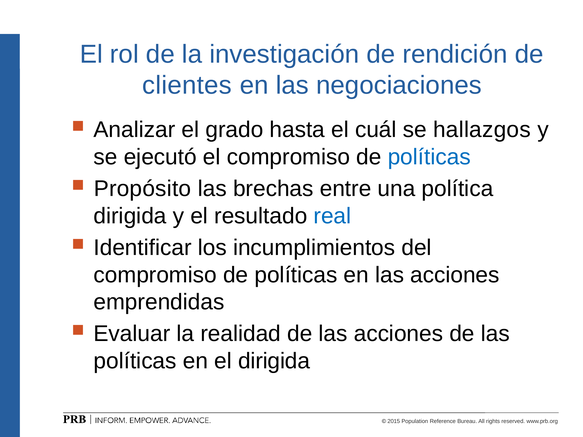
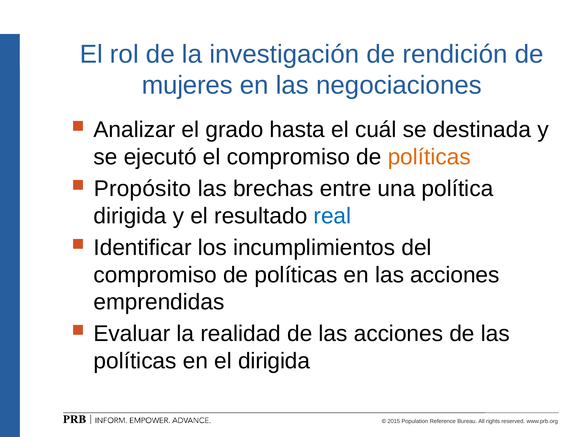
clientes: clientes -> mujeres (187, 85)
hallazgos: hallazgos -> destinada (482, 130)
políticas colour: blue -> orange (429, 157)
